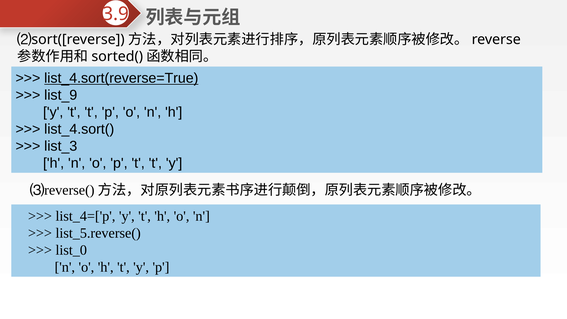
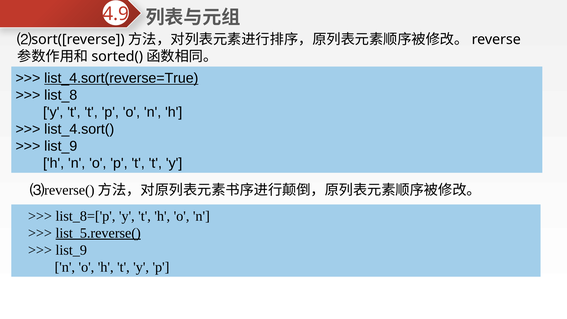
3.9: 3.9 -> 4.9 (116, 14)
list_9: list_9 -> list_8 (61, 95)
list_3: list_3 -> list_9 (61, 146)
list_4=['p: list_4=['p -> list_8=['p (85, 216)
list_5.reverse( underline: none -> present (98, 233)
list_0: list_0 -> list_9 (71, 250)
